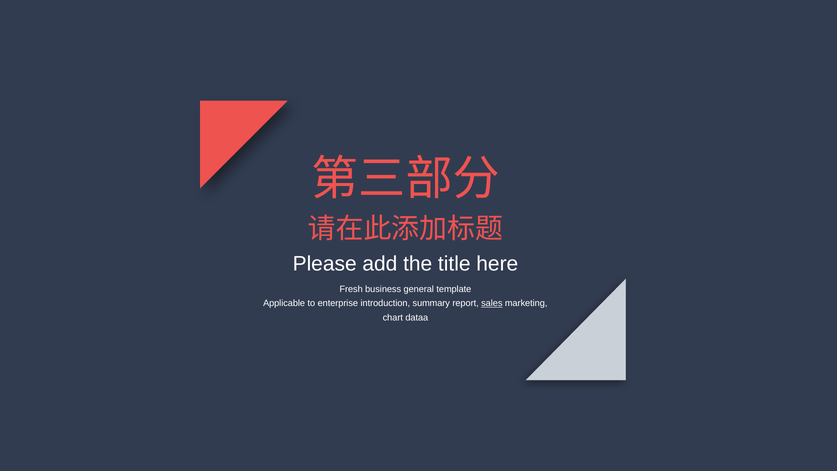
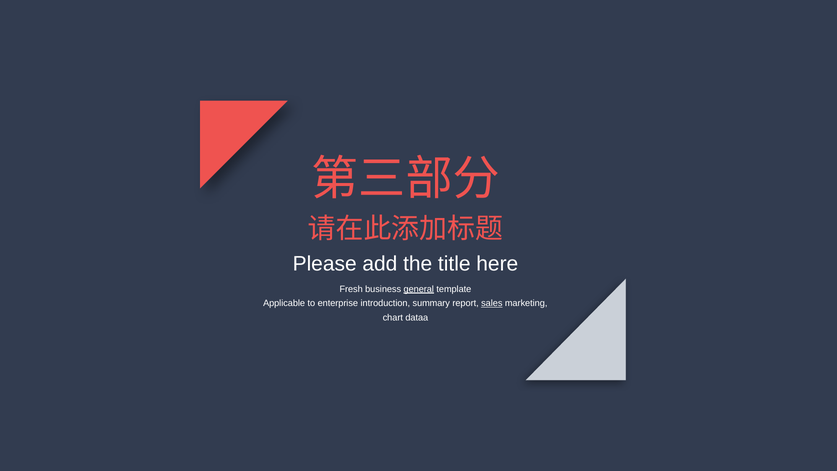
general underline: none -> present (419, 289)
